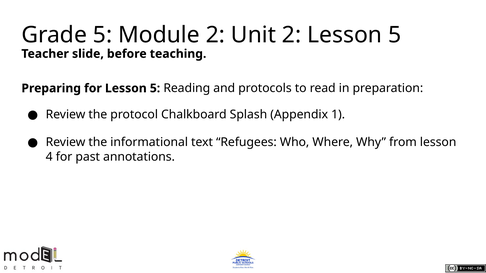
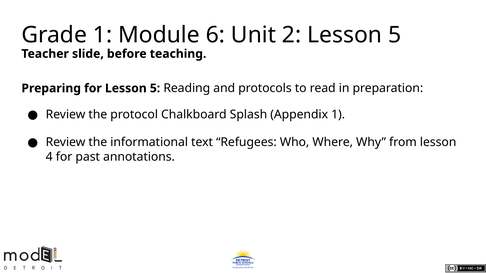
Grade 5: 5 -> 1 (103, 35)
Module 2: 2 -> 6 (215, 35)
